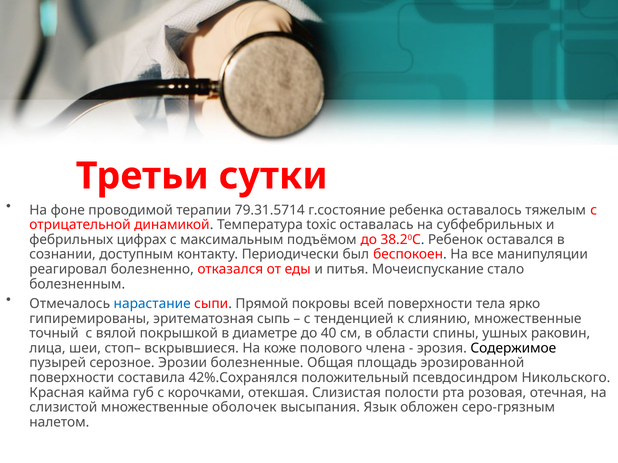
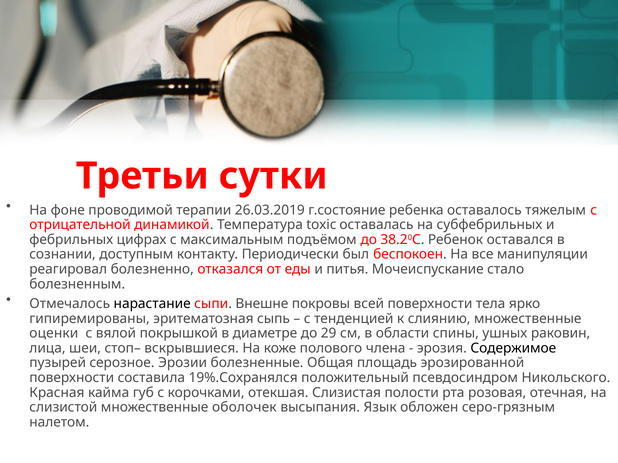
79.31.5714: 79.31.5714 -> 26.03.2019 (270, 210)
нарастание colour: blue -> black (152, 304)
Прямой: Прямой -> Внешне (262, 304)
точный: точный -> оценки (54, 334)
40: 40 -> 29 (329, 334)
42%.Сохранялся: 42%.Сохранялся -> 19%.Сохранялся (243, 378)
